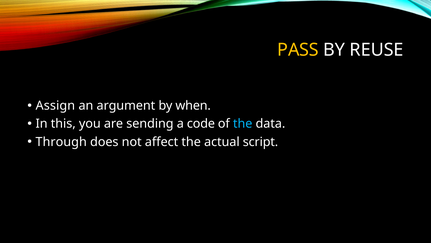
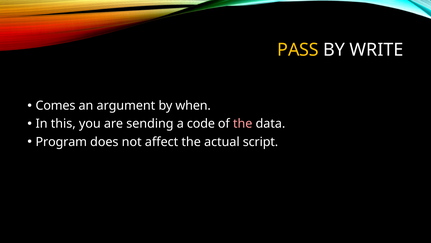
REUSE: REUSE -> WRITE (377, 50)
Assign: Assign -> Comes (55, 105)
the colour: light blue -> pink (243, 123)
Through: Through -> Program (61, 142)
